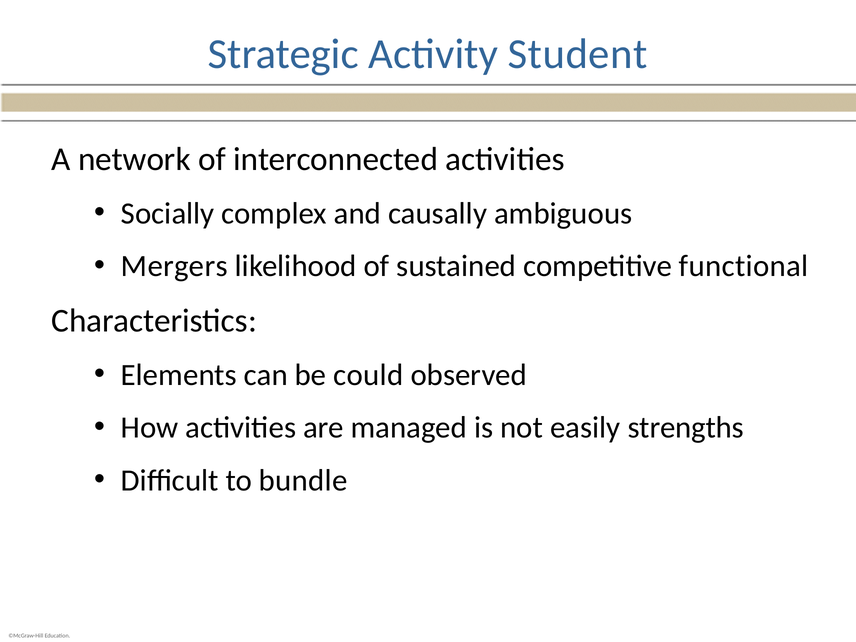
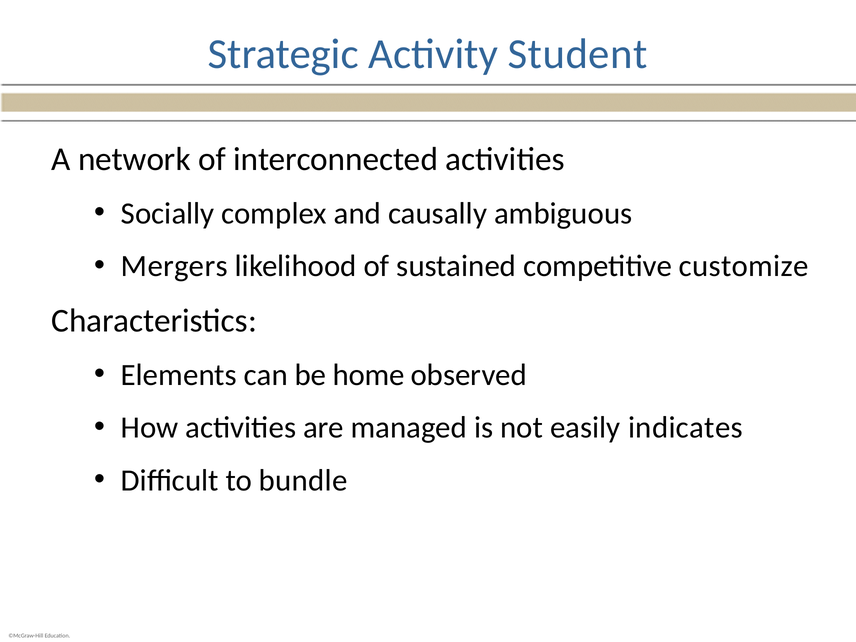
functional: functional -> customize (744, 266)
could: could -> home (369, 375)
strengths: strengths -> indicates (685, 428)
